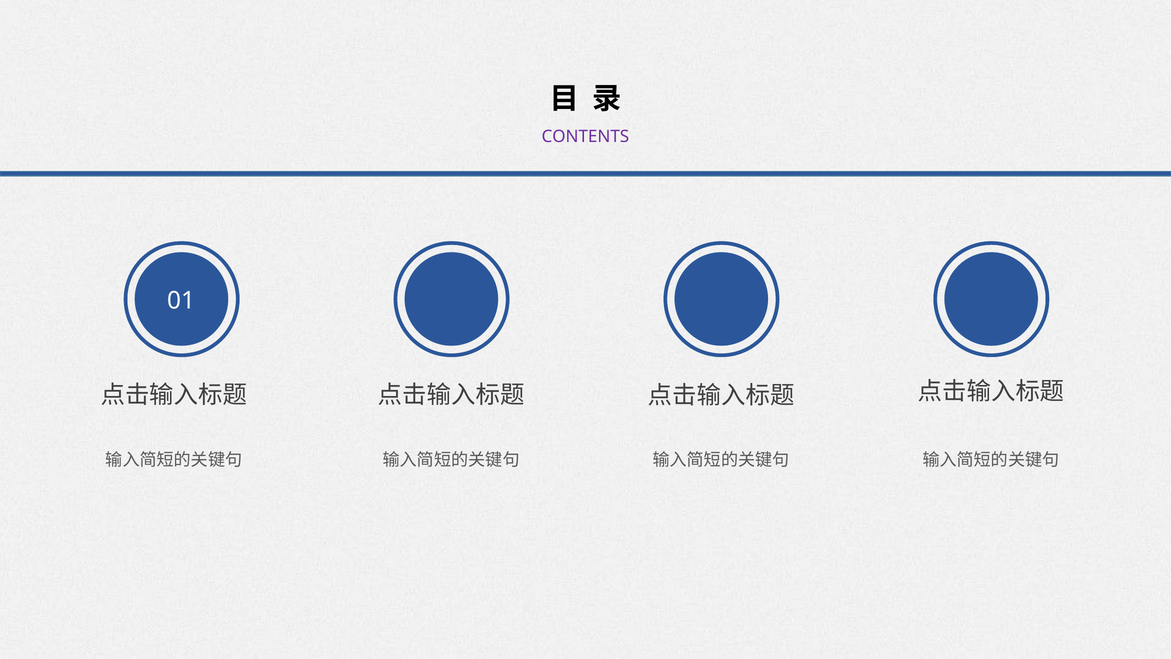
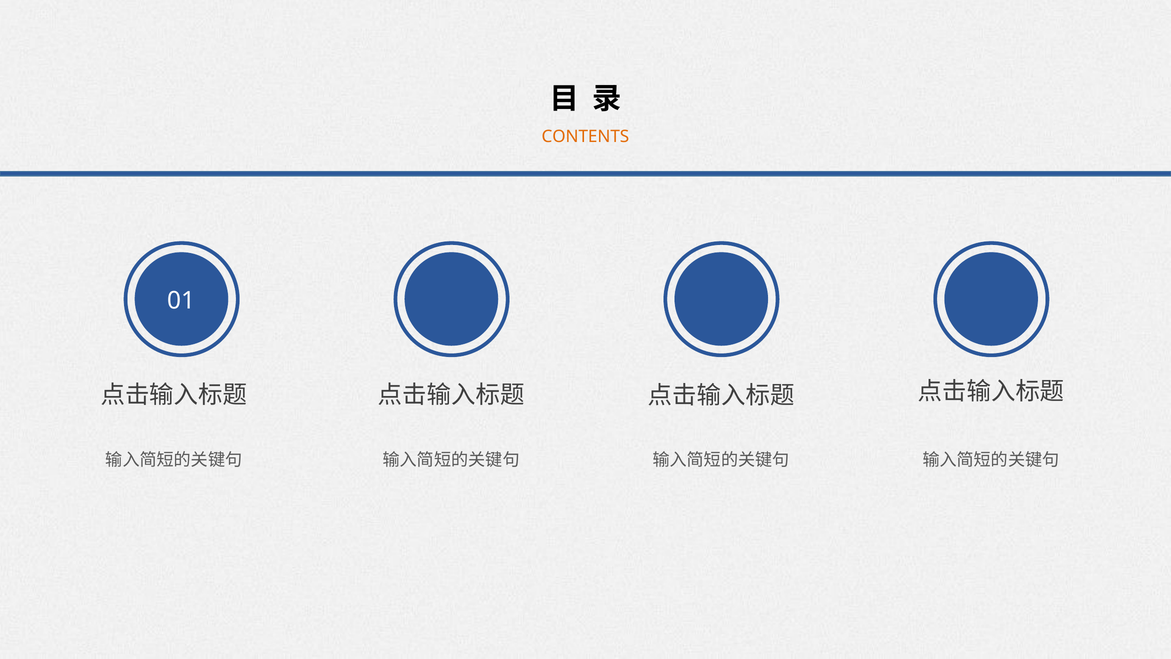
CONTENTS colour: purple -> orange (585, 136)
